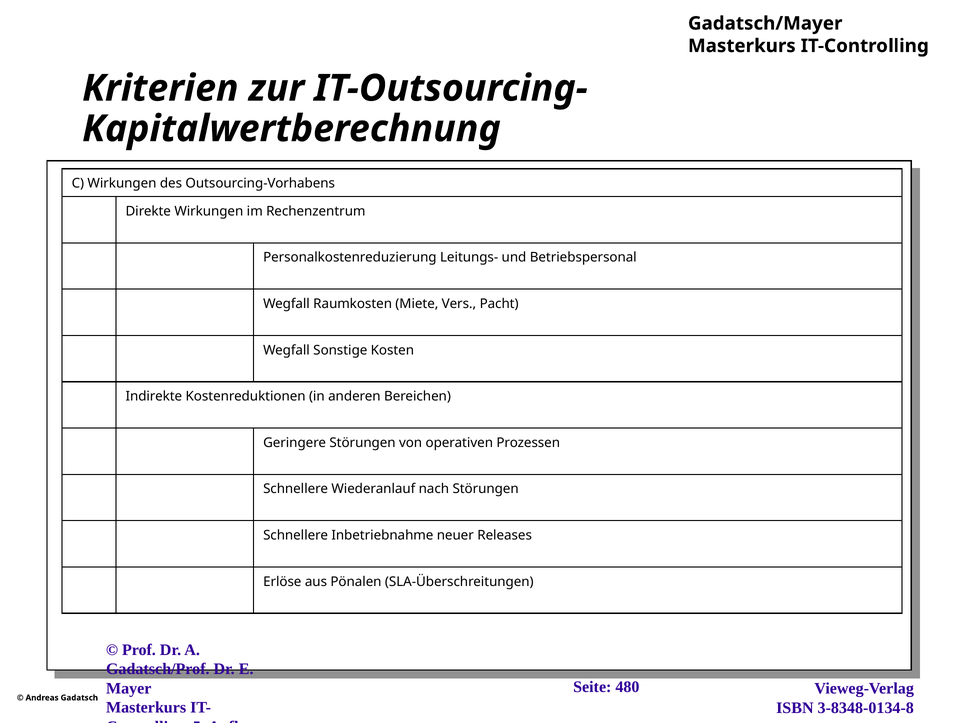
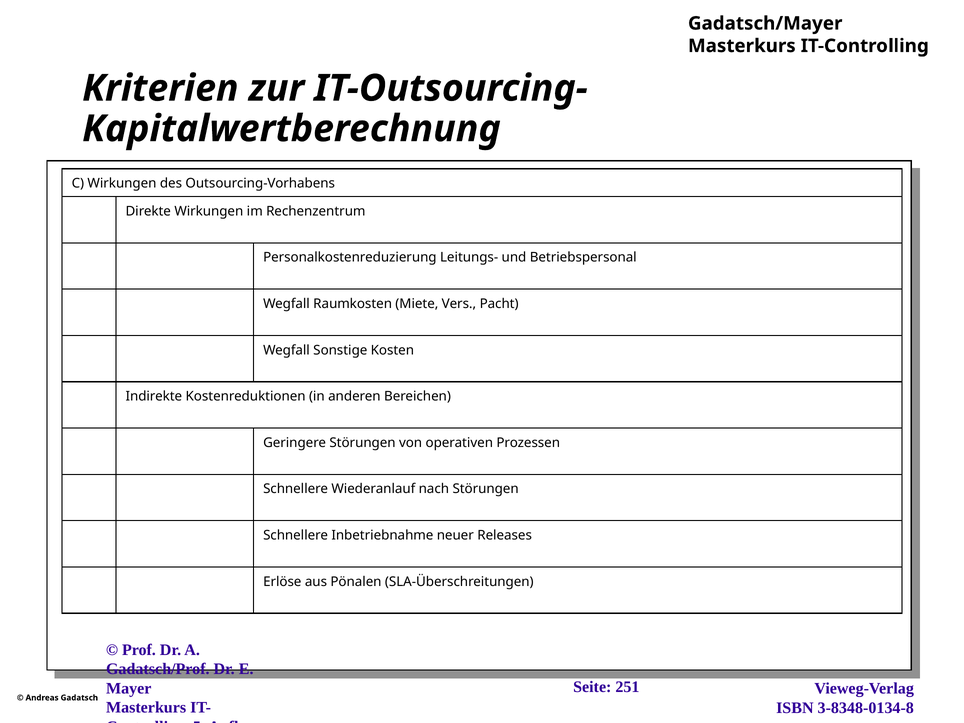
480: 480 -> 251 (627, 687)
